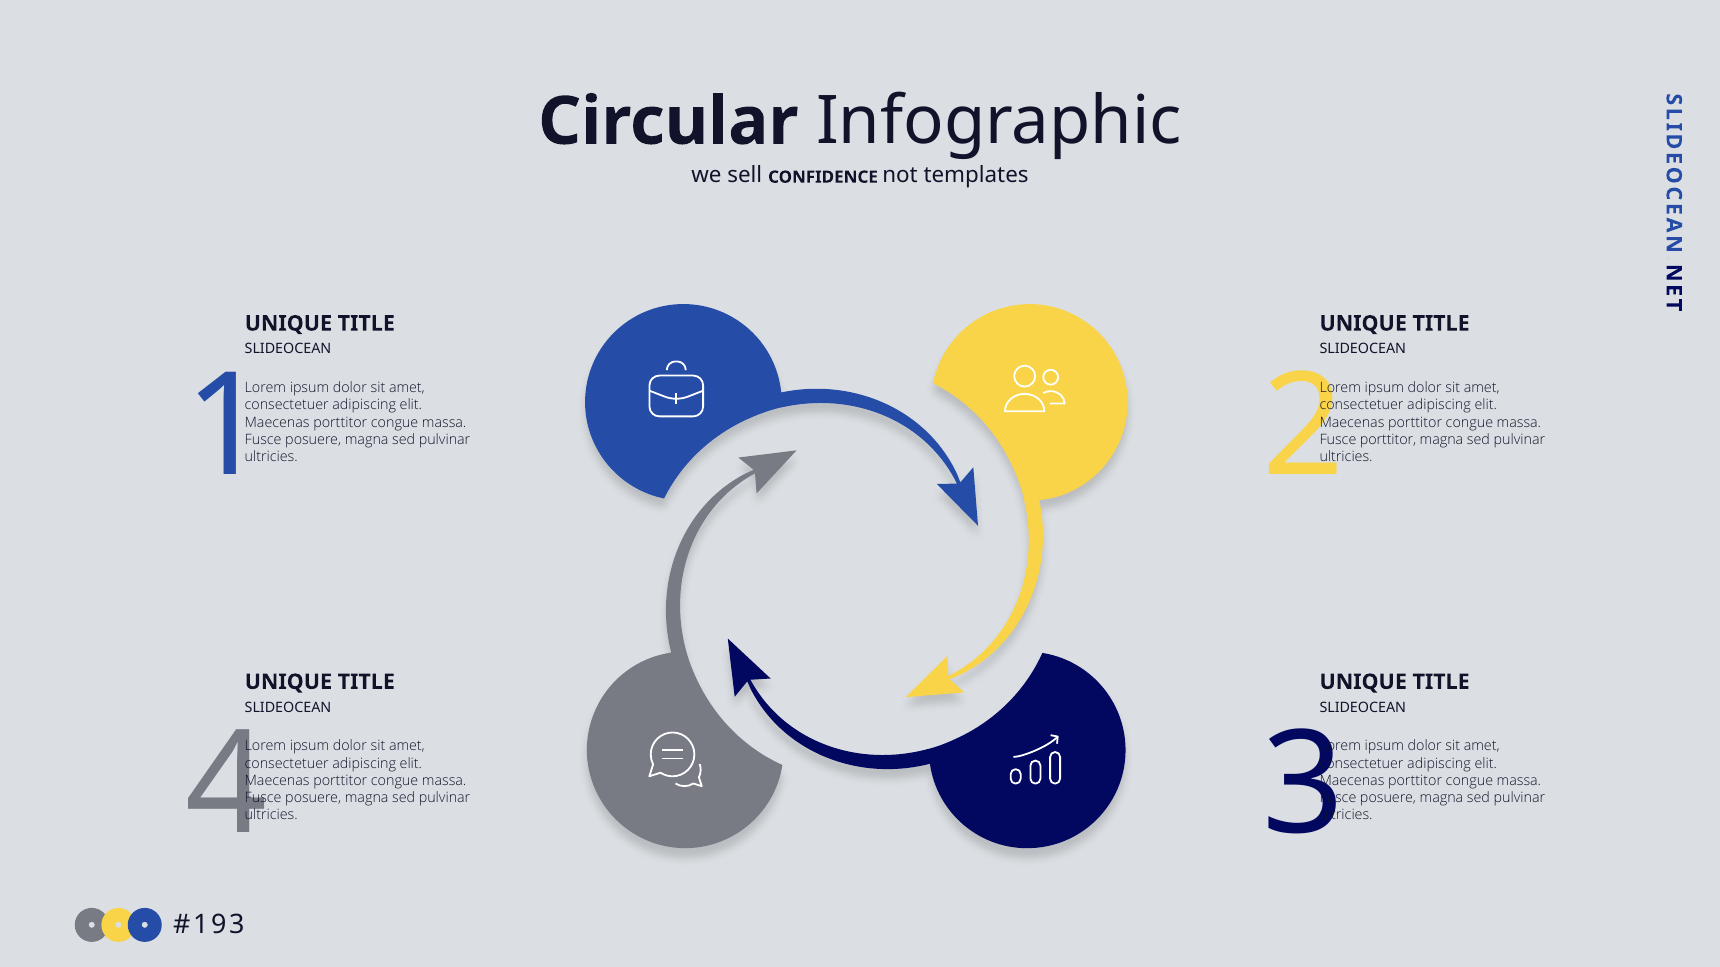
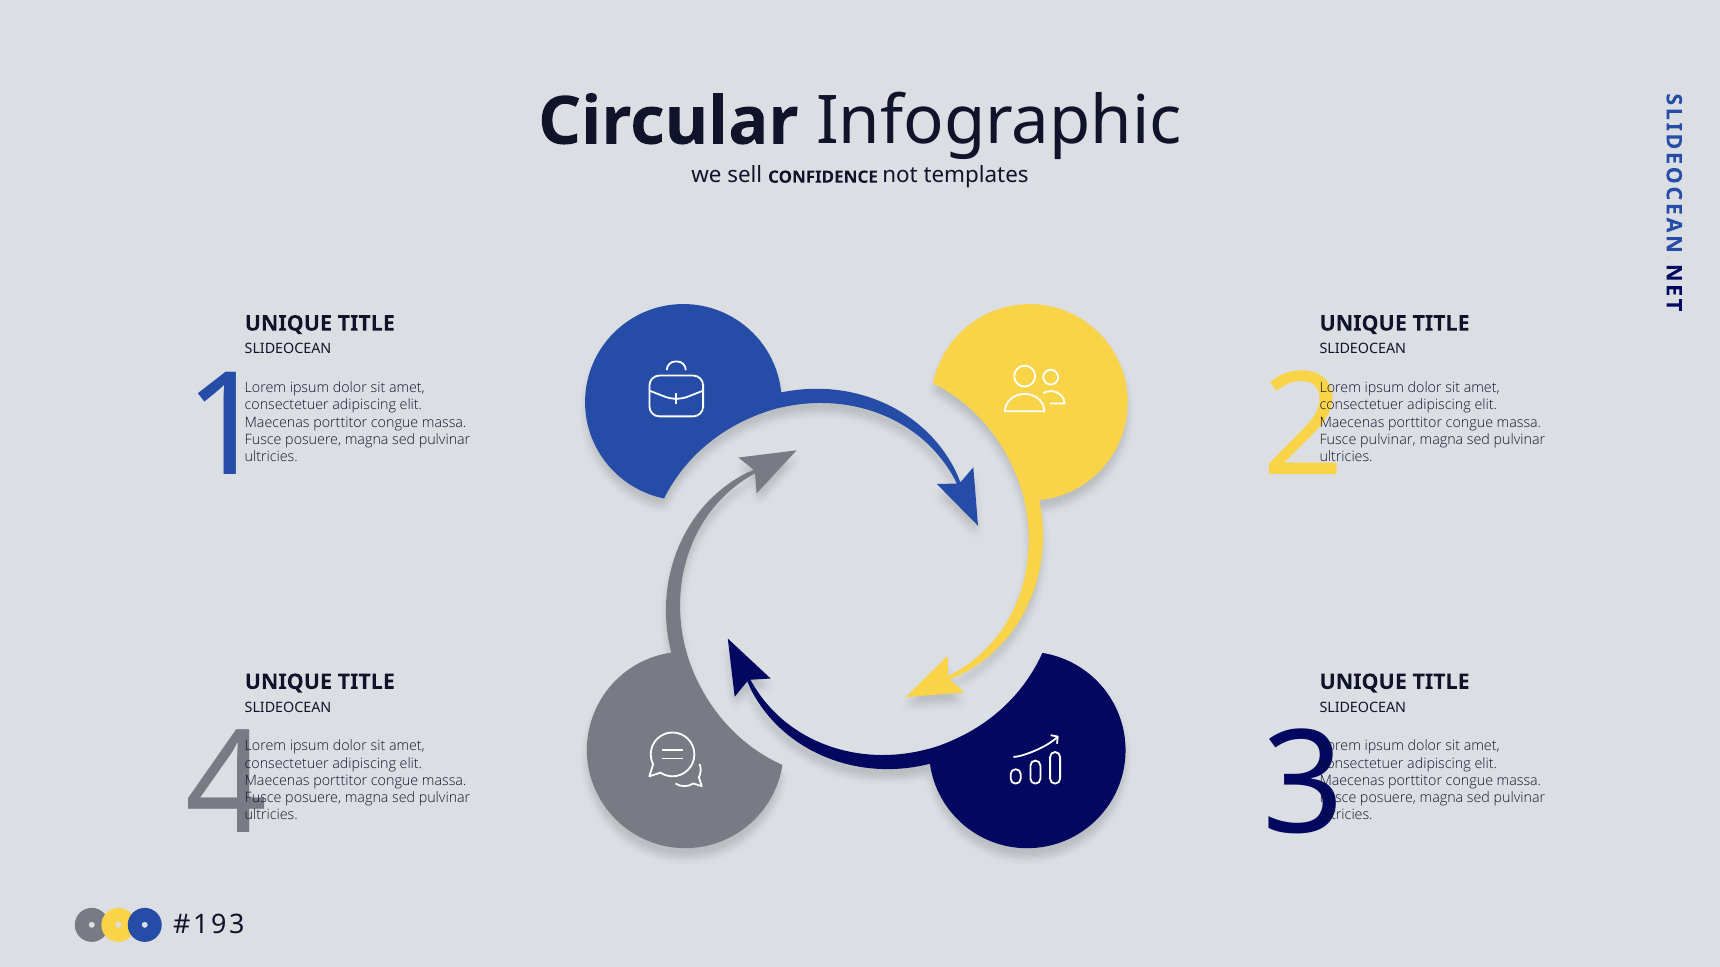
porttitor: porttitor -> pulvinar (1388, 440)
